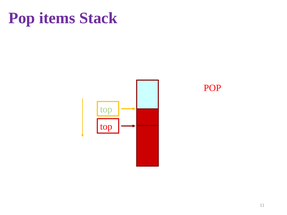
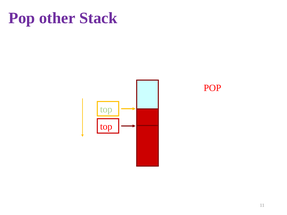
items: items -> other (57, 18)
